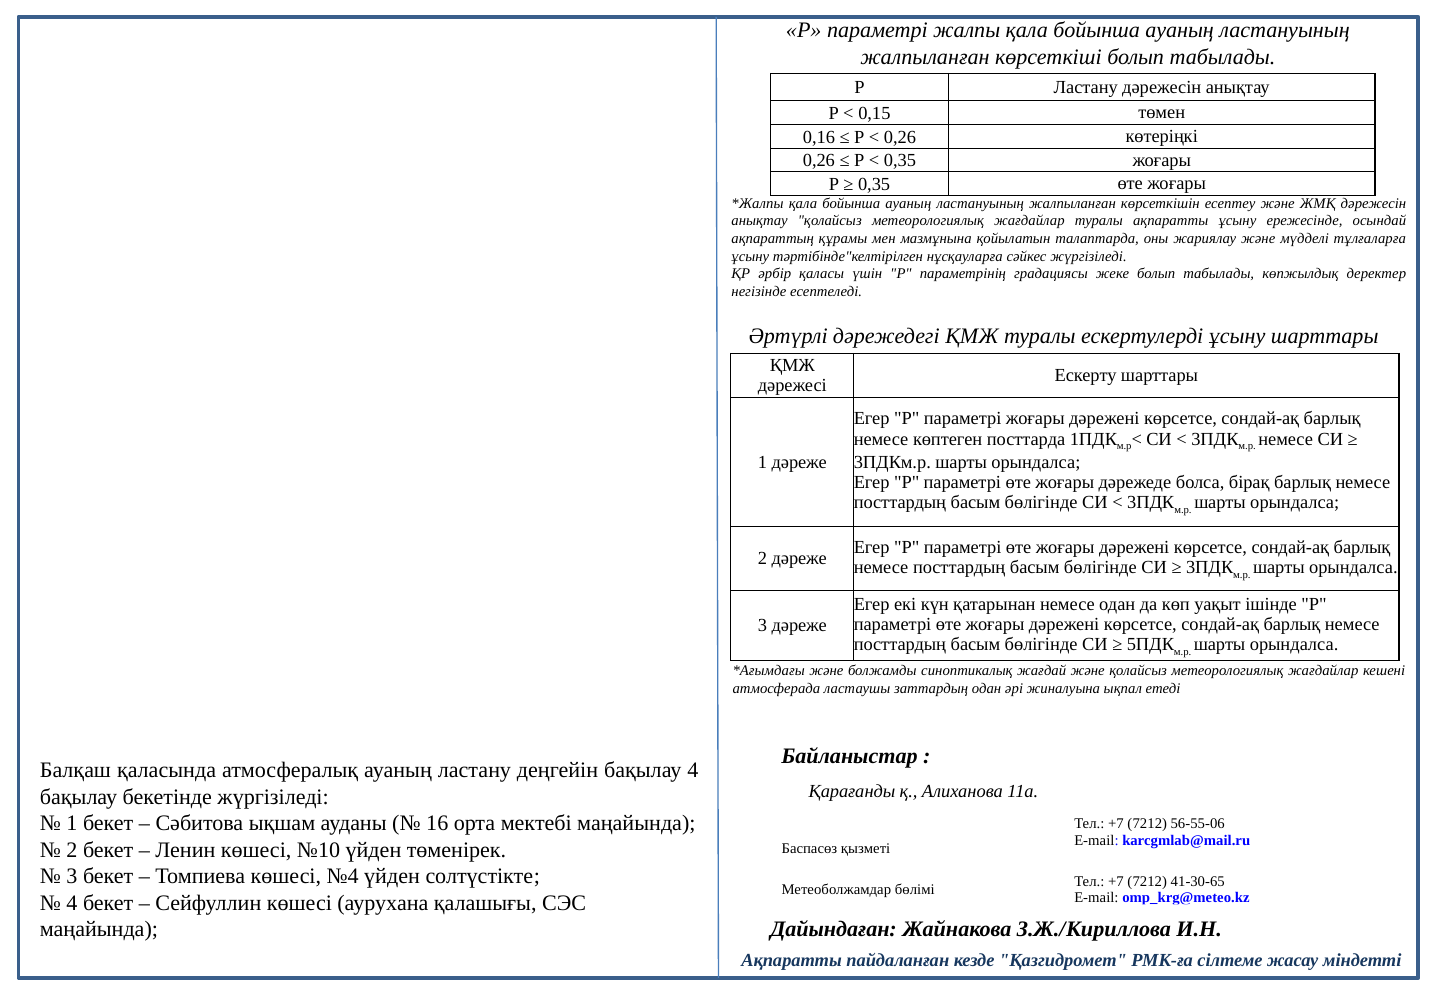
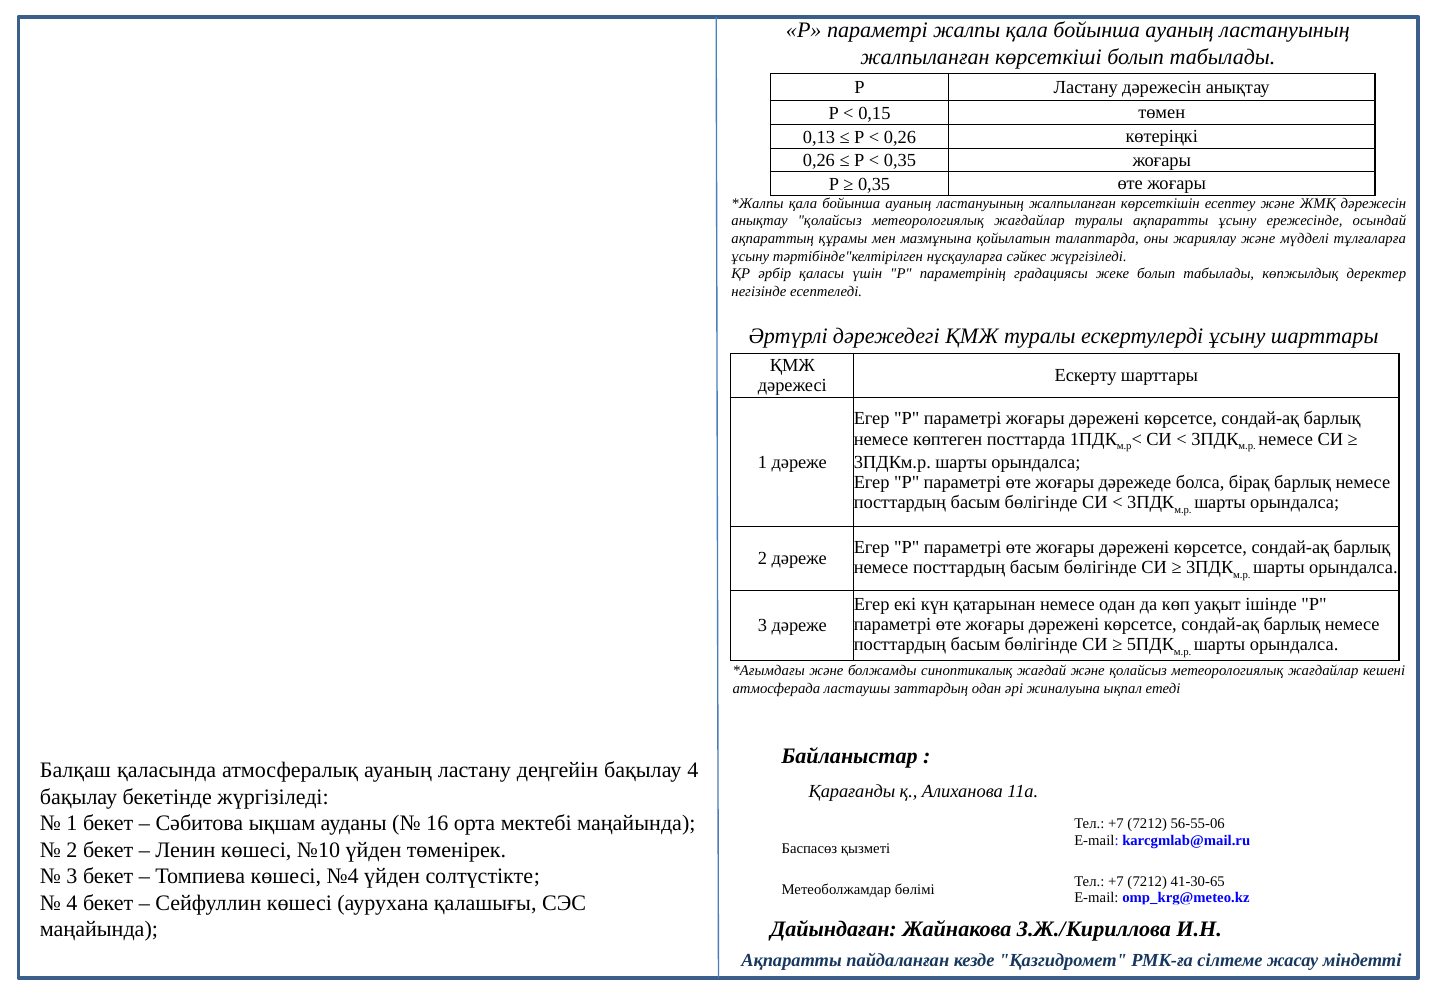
0,16: 0,16 -> 0,13 (819, 137)
